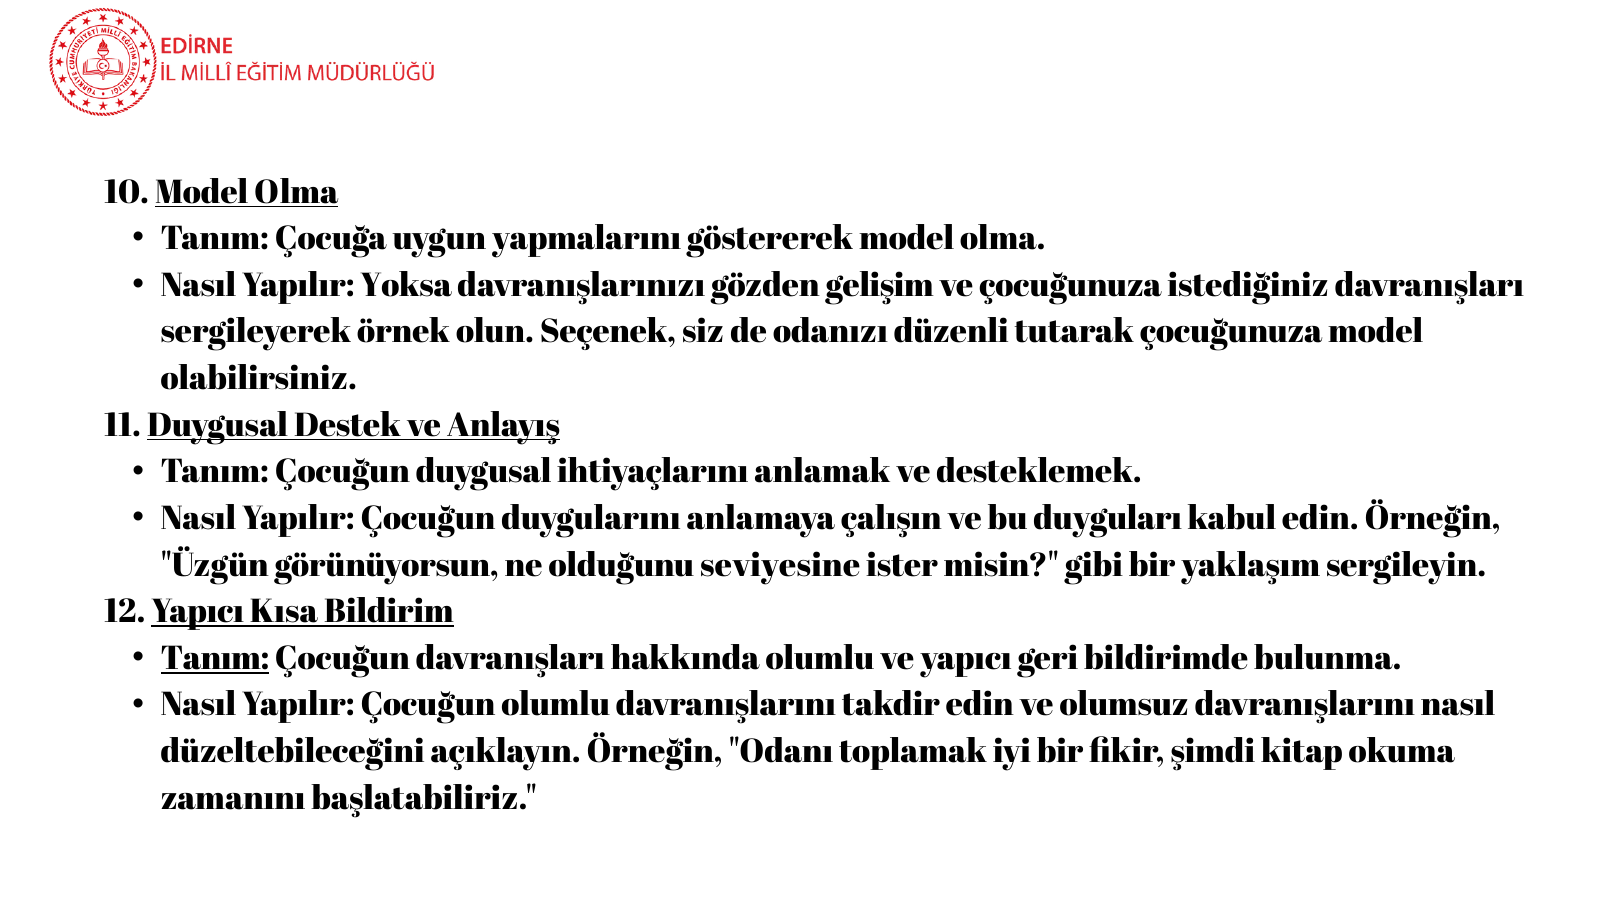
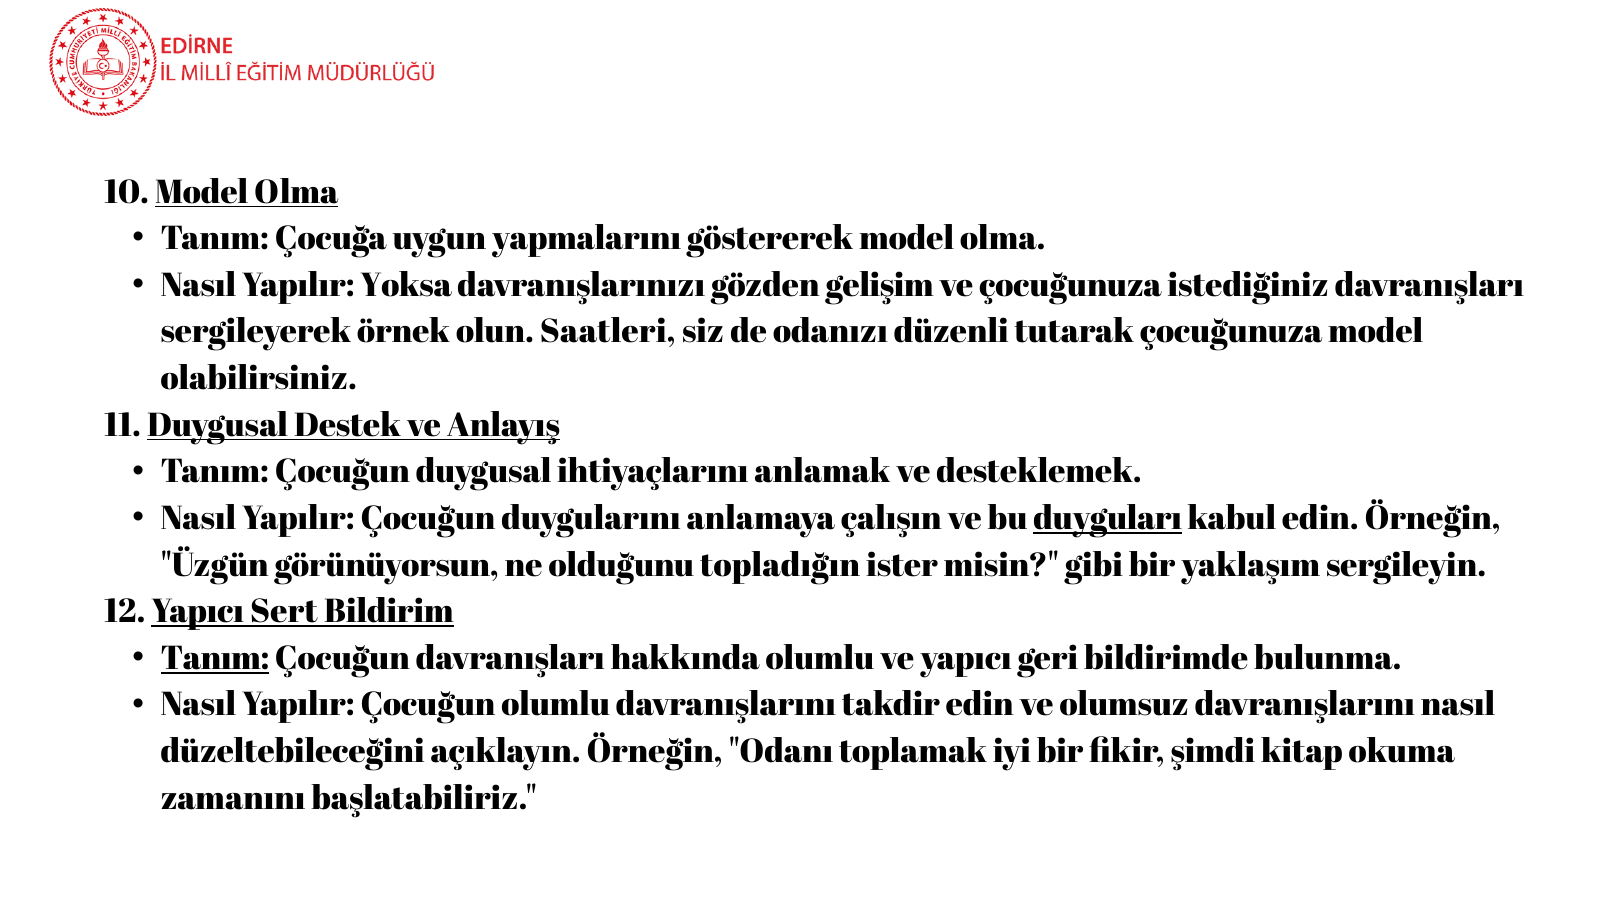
Seçenek: Seçenek -> Saatleri (608, 332)
duyguları underline: none -> present (1108, 518)
seviyesine: seviyesine -> topladığın (780, 565)
Kısa: Kısa -> Sert (284, 612)
